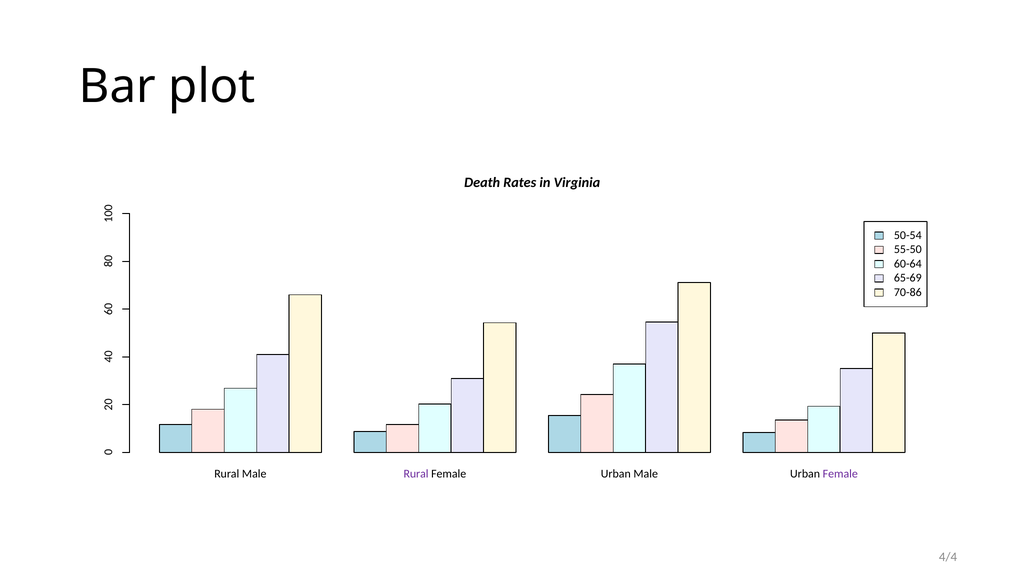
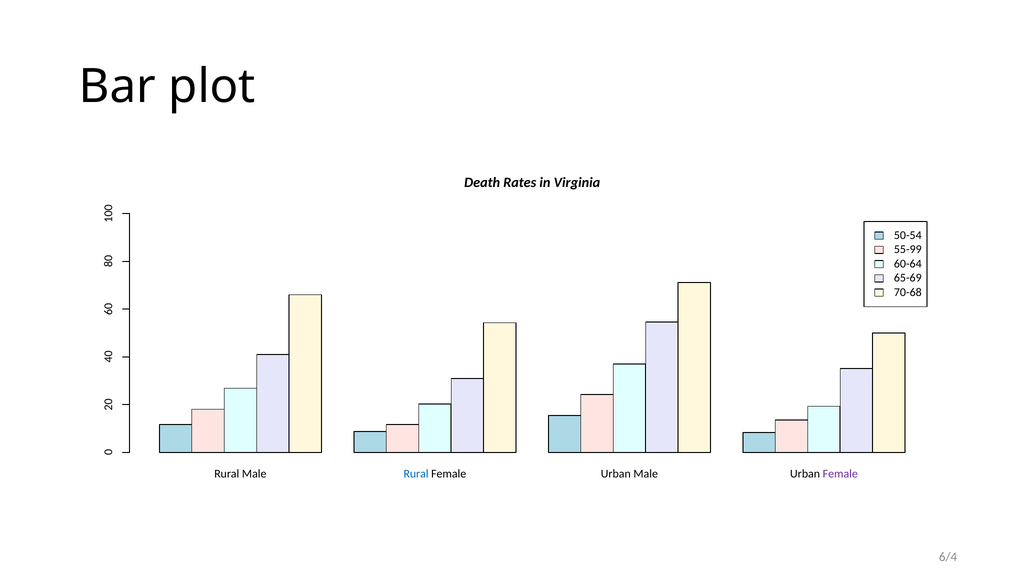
55-50: 55-50 -> 55-99 (908, 249)
70-86: 70-86 -> 70-68 (908, 292)
Rural colour: purple -> blue (416, 473)
4/4: 4/4 -> 6/4 (948, 557)
